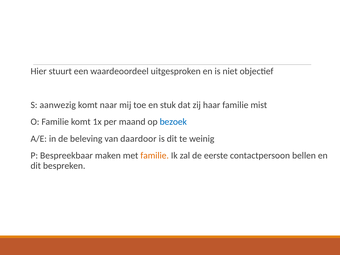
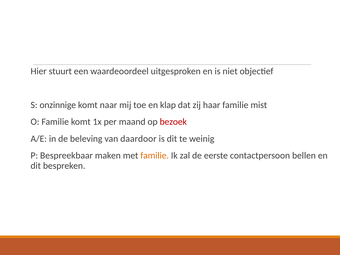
aanwezig: aanwezig -> onzinnige (58, 105)
stuk: stuk -> klap (168, 105)
bezoek colour: blue -> red (173, 122)
